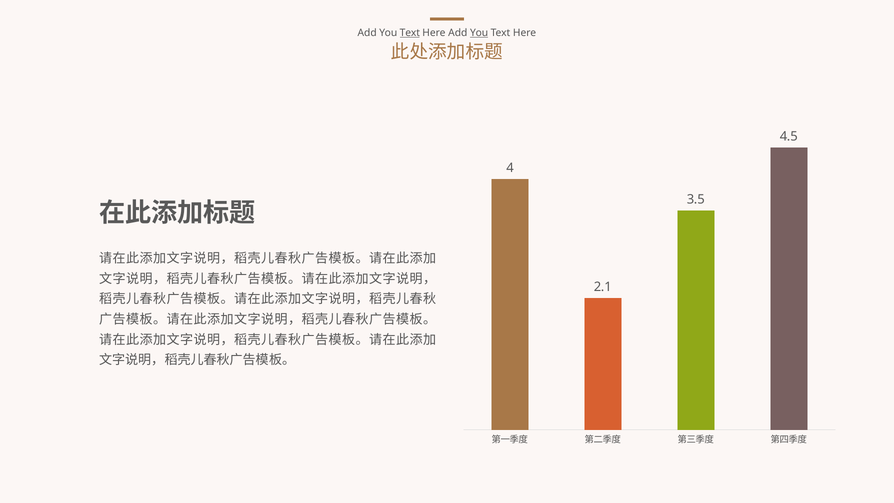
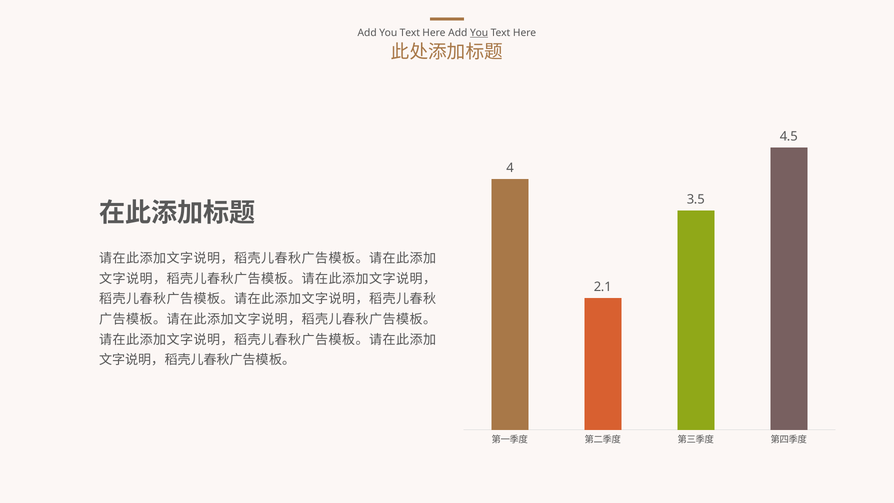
Text underline: present -> none (410, 33)
